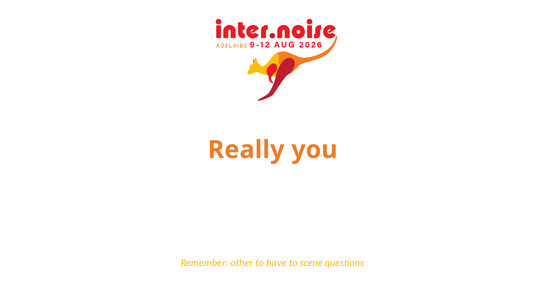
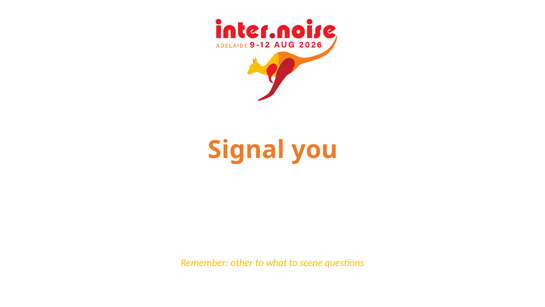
Really: Really -> Signal (246, 150)
have: have -> what (277, 262)
